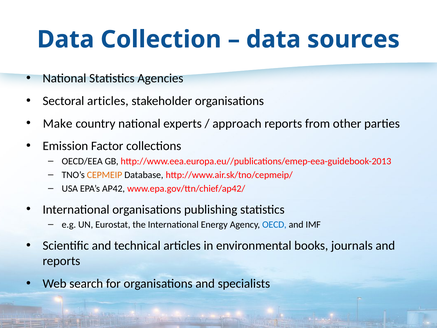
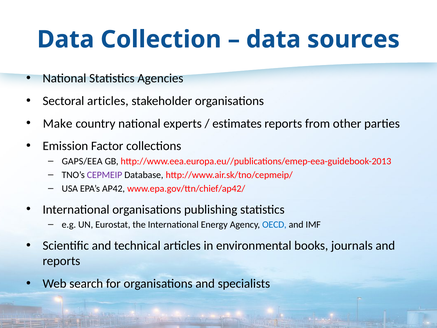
approach: approach -> estimates (237, 123)
OECD/EEA: OECD/EEA -> GAPS/EEA (82, 161)
CEPMEIP colour: orange -> purple (105, 175)
